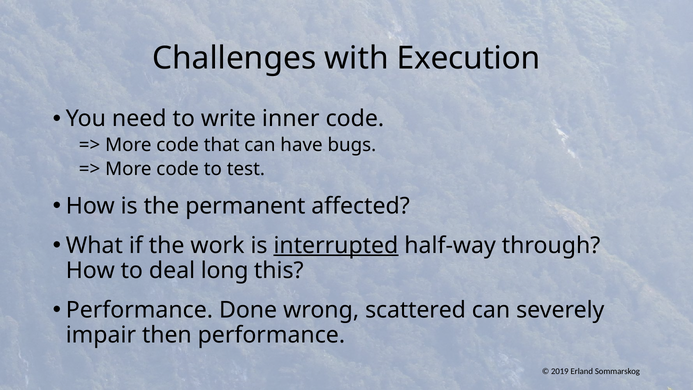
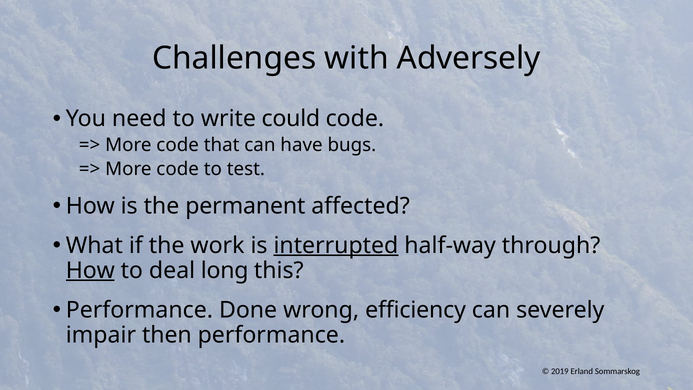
Execution: Execution -> Adversely (469, 58)
inner: inner -> could (291, 119)
How underline: none -> present (90, 270)
scattered: scattered -> efficiency (416, 310)
